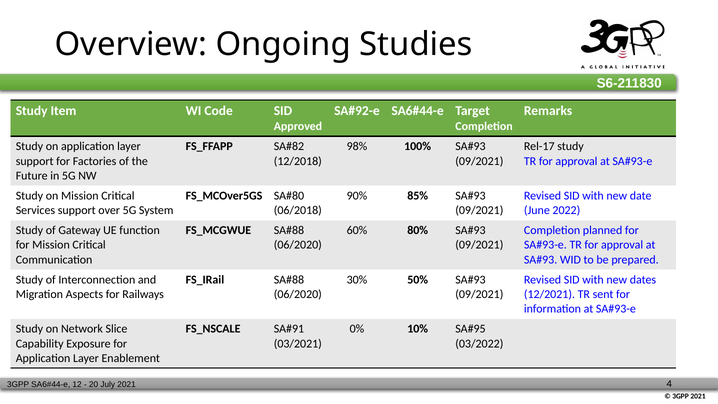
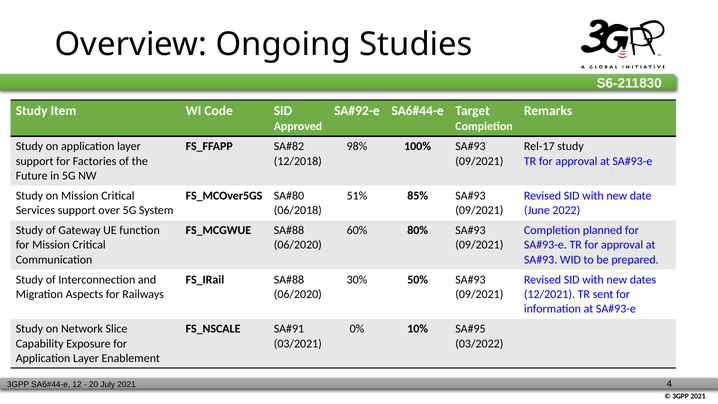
90%: 90% -> 51% (357, 196)
